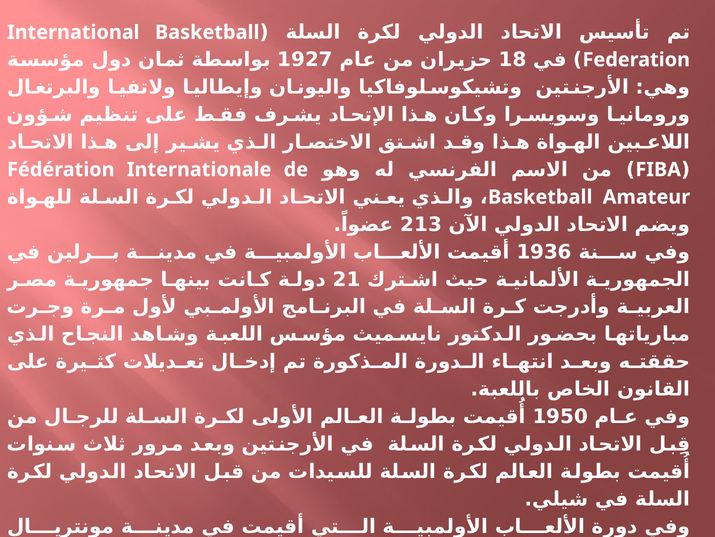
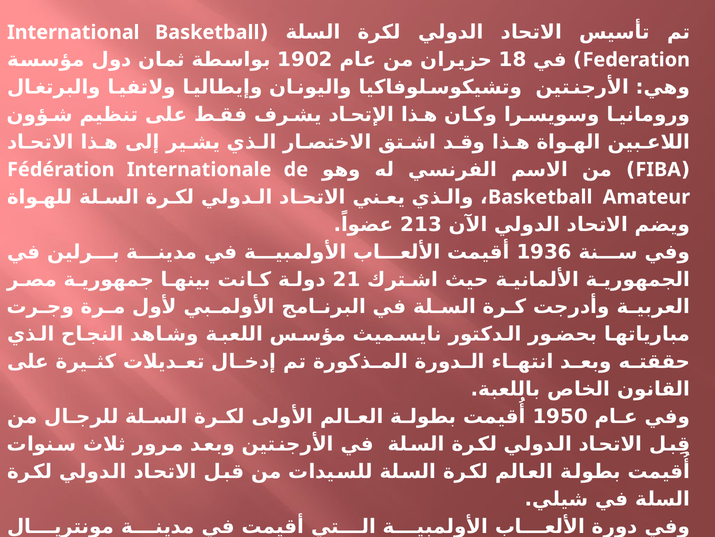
1927: 1927 -> 1902 (305, 60)
